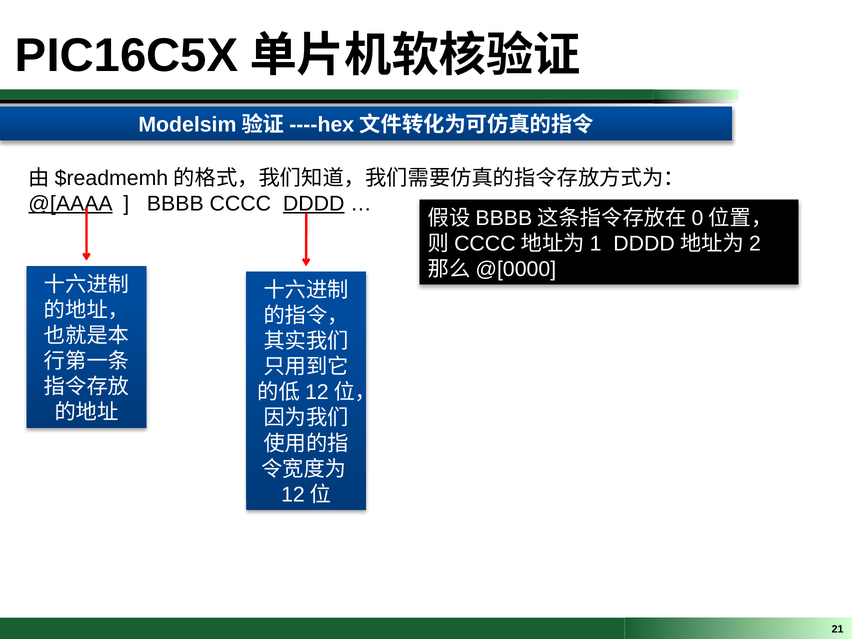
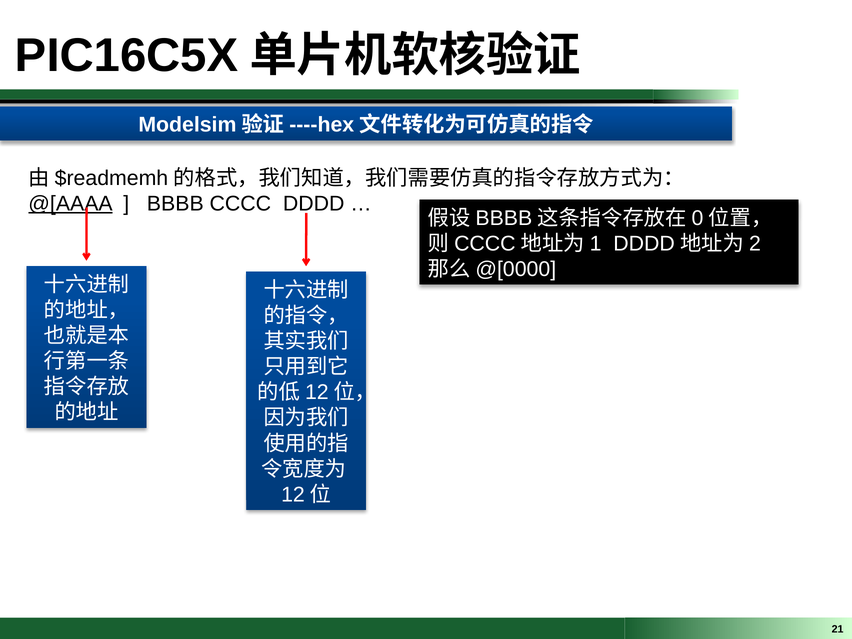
DDDD underline: present -> none (314, 204)
